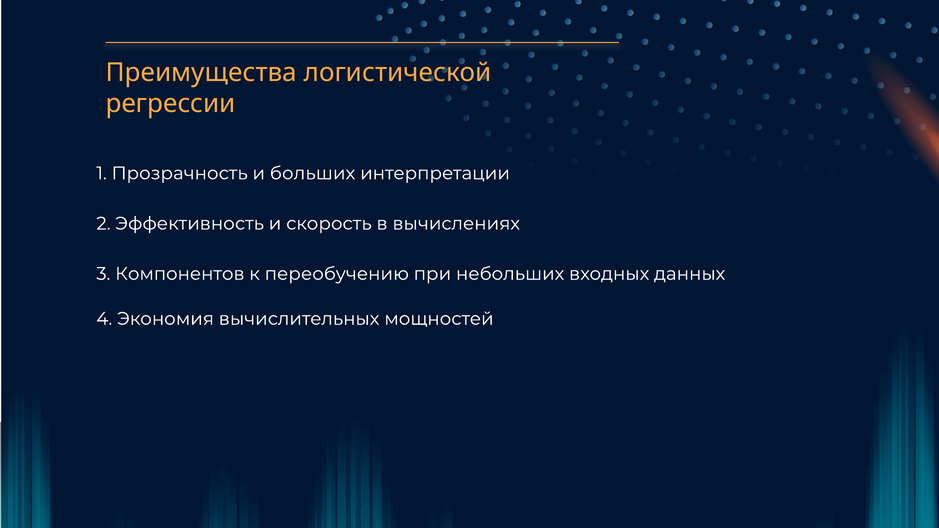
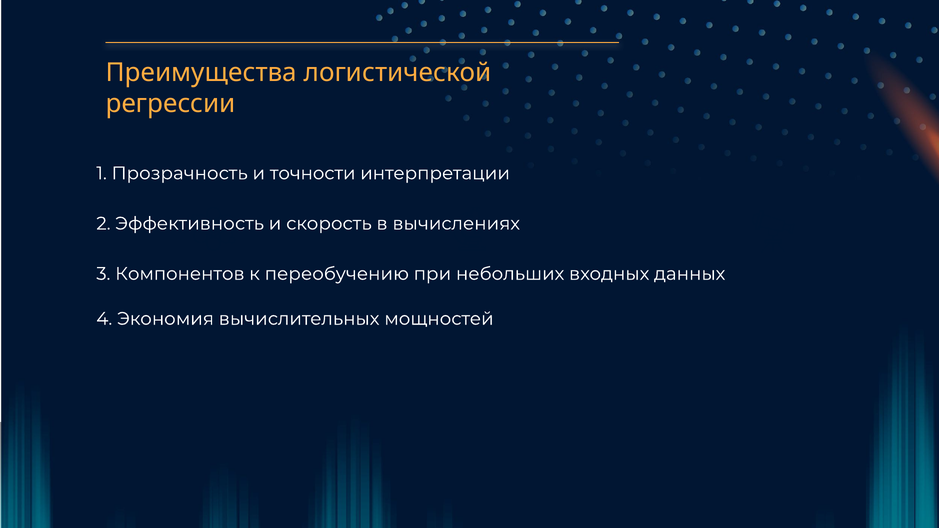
больших: больших -> точности (313, 173)
